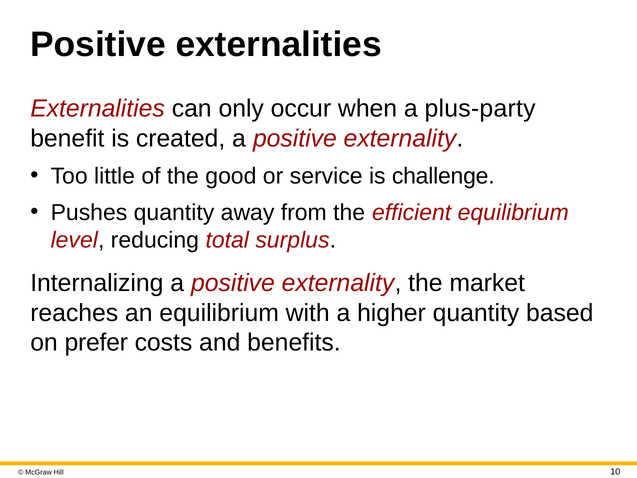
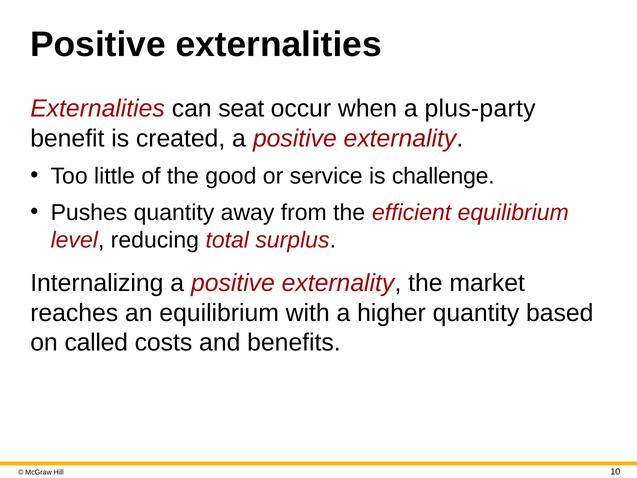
only: only -> seat (241, 109)
prefer: prefer -> called (96, 342)
